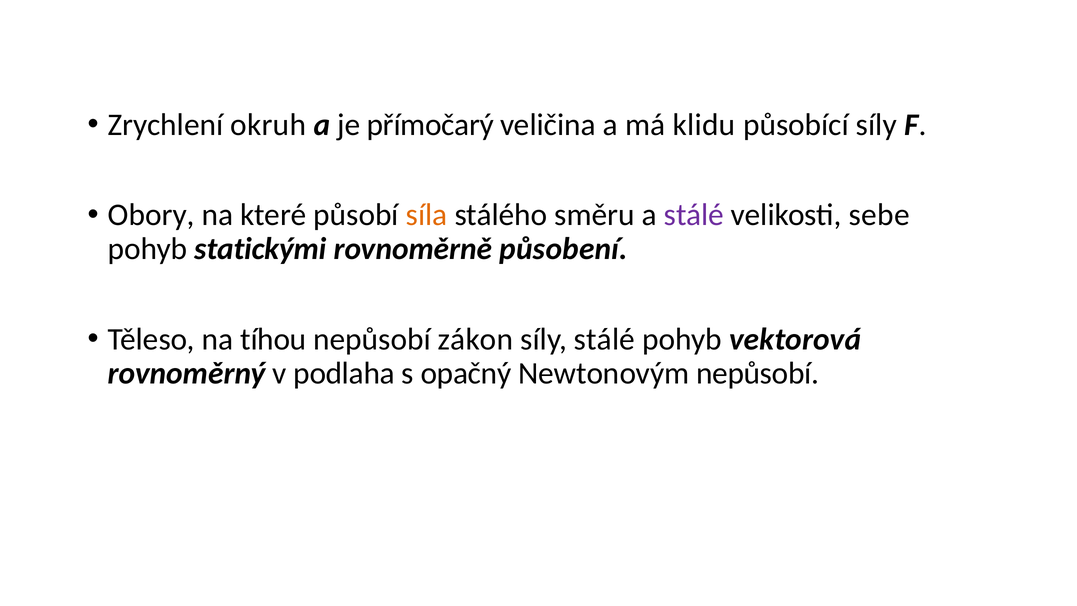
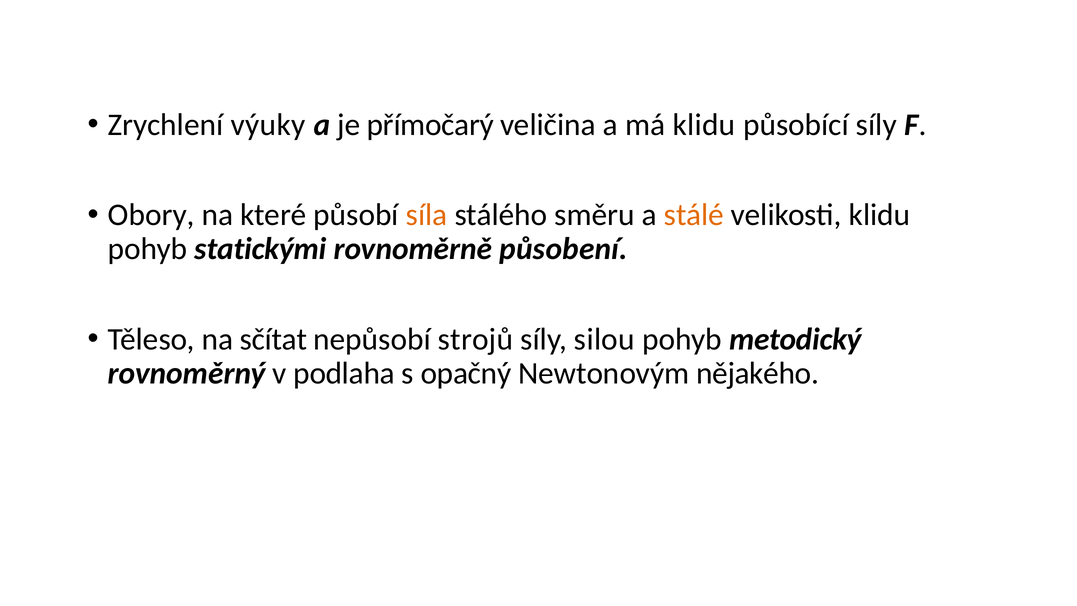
okruh: okruh -> výuky (268, 125)
stálé colour: purple -> orange (694, 215)
velikosti sebe: sebe -> klidu (879, 215)
tíhou: tíhou -> sčítat (273, 339)
zákon: zákon -> strojů (475, 339)
síly stálé: stálé -> silou (604, 339)
vektorová: vektorová -> metodický (795, 339)
Newtonovým nepůsobí: nepůsobí -> nějakého (758, 373)
